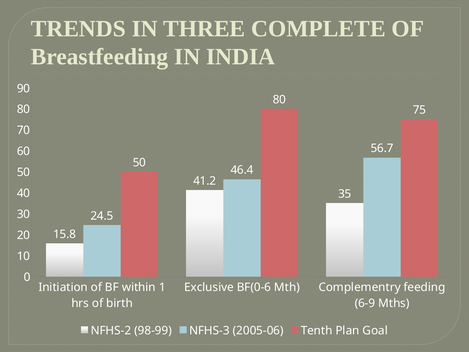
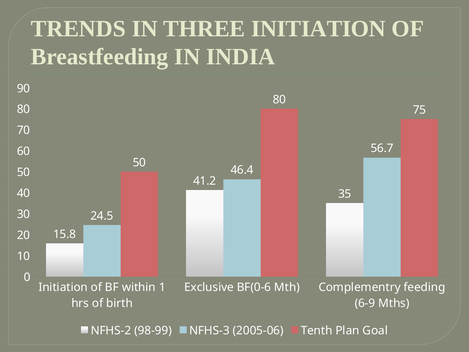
THREE COMPLETE: COMPLETE -> INITIATION (319, 29)
